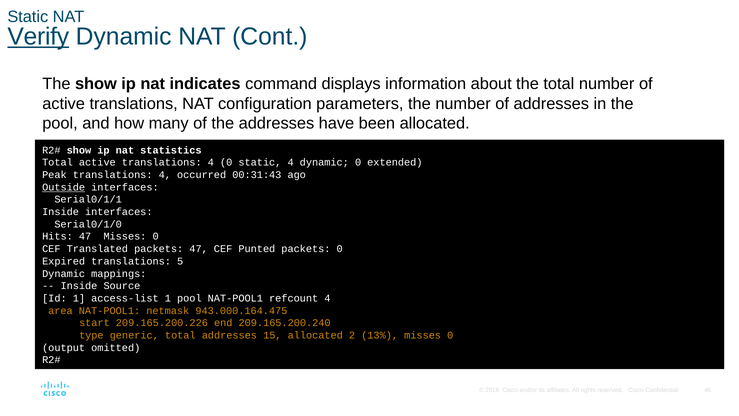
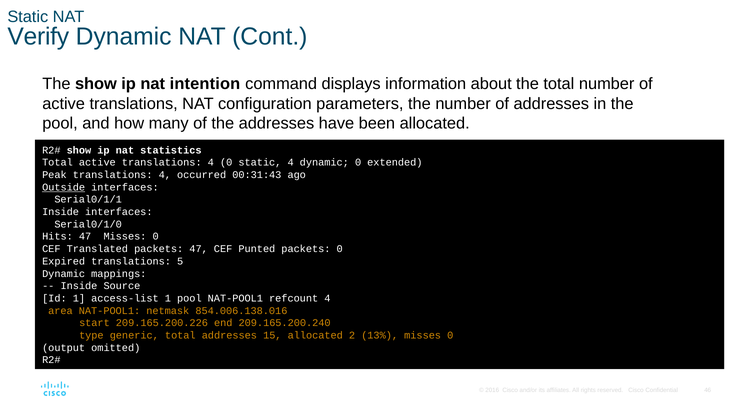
Verify underline: present -> none (38, 36)
indicates: indicates -> intention (205, 84)
943.000.164.475: 943.000.164.475 -> 854.006.138.016 (241, 310)
